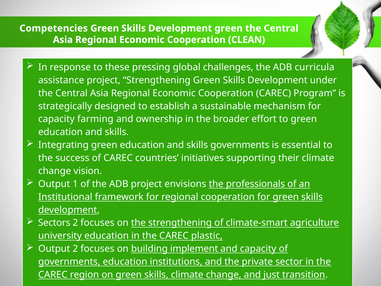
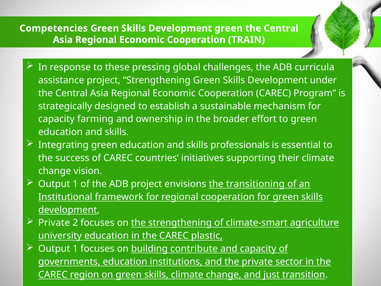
CLEAN: CLEAN -> TRAIN (246, 40)
skills governments: governments -> professionals (240, 145)
professionals: professionals -> transitioning (255, 184)
Sectors: Sectors -> Private (54, 223)
2: 2 -> 1 (75, 249)
implement: implement -> contribute (194, 249)
